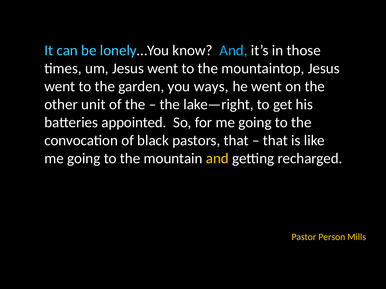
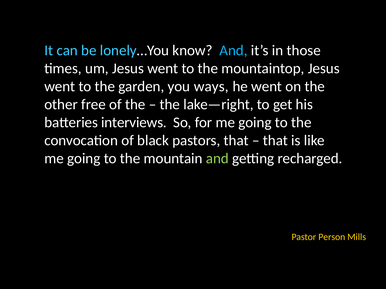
unit: unit -> free (94, 105)
appointed: appointed -> interviews (134, 123)
and colour: yellow -> light green (217, 159)
